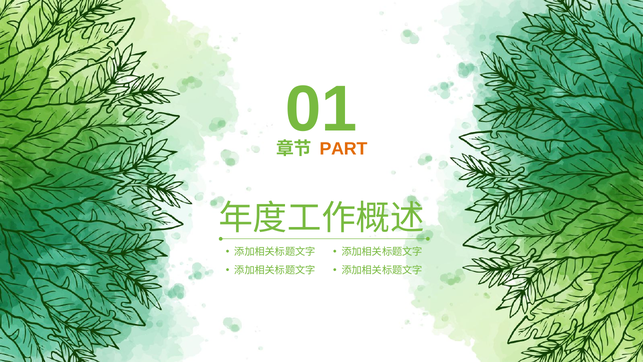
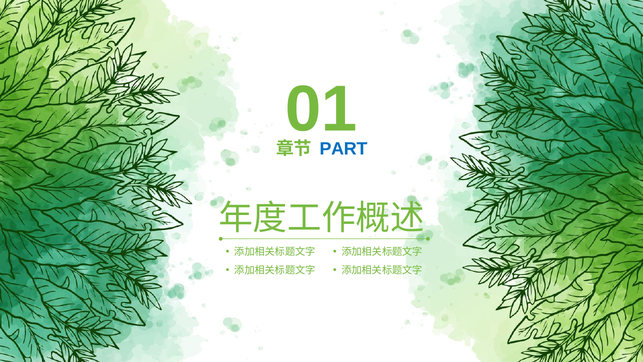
PART colour: orange -> blue (343, 149)
